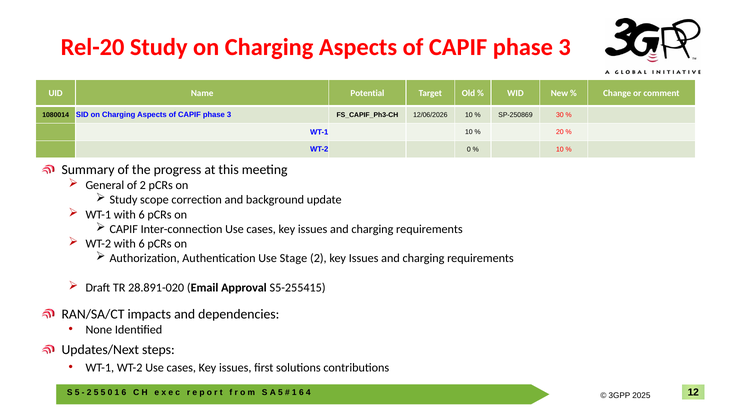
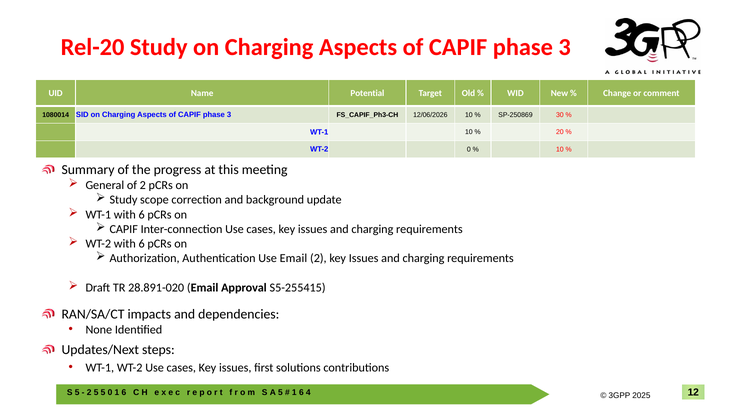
Use Stage: Stage -> Email (293, 258)
